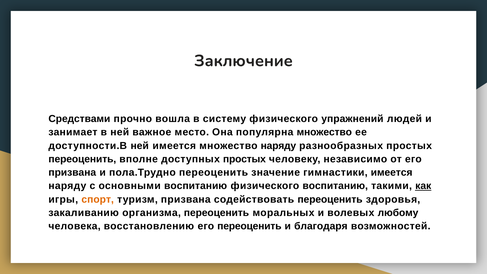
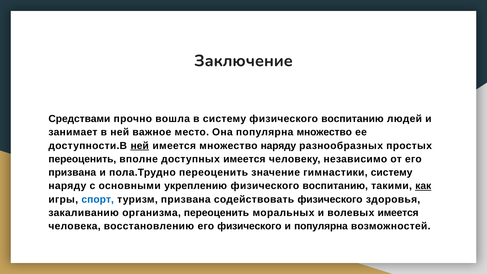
систему физического упражнений: упражнений -> воспитанию (352, 119)
ней underline: none -> present (140, 146)
доступных простых: простых -> имеется (244, 159)
гимнастики имеется: имеется -> систему (392, 172)
основными воспитанию: воспитанию -> укреплению (196, 186)
спорт colour: orange -> blue (98, 199)
содействовать переоценить: переоценить -> физического (330, 199)
волевых любому: любому -> имеется (398, 213)
его переоценить: переоценить -> физического (249, 226)
и благодаря: благодаря -> популярна (321, 226)
